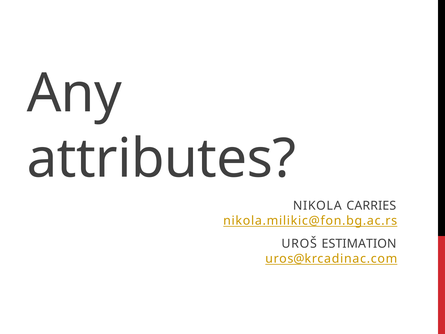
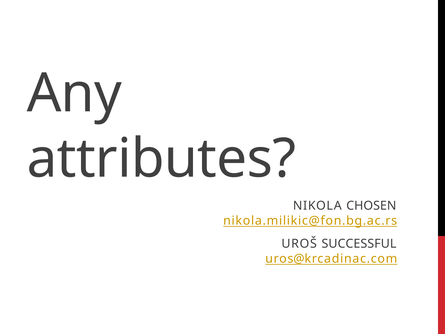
CARRIES: CARRIES -> CHOSEN (371, 206)
ESTIMATION: ESTIMATION -> SUCCESSFUL (359, 244)
